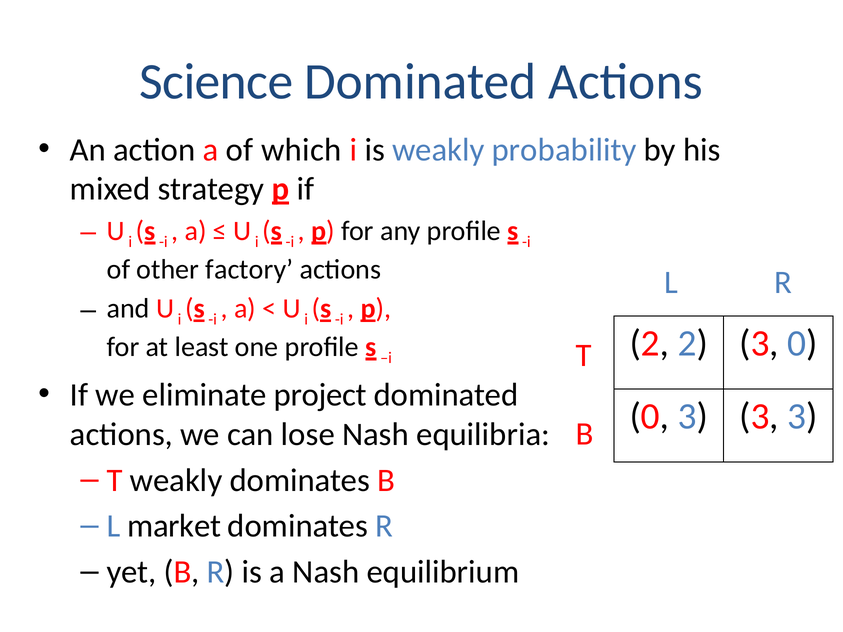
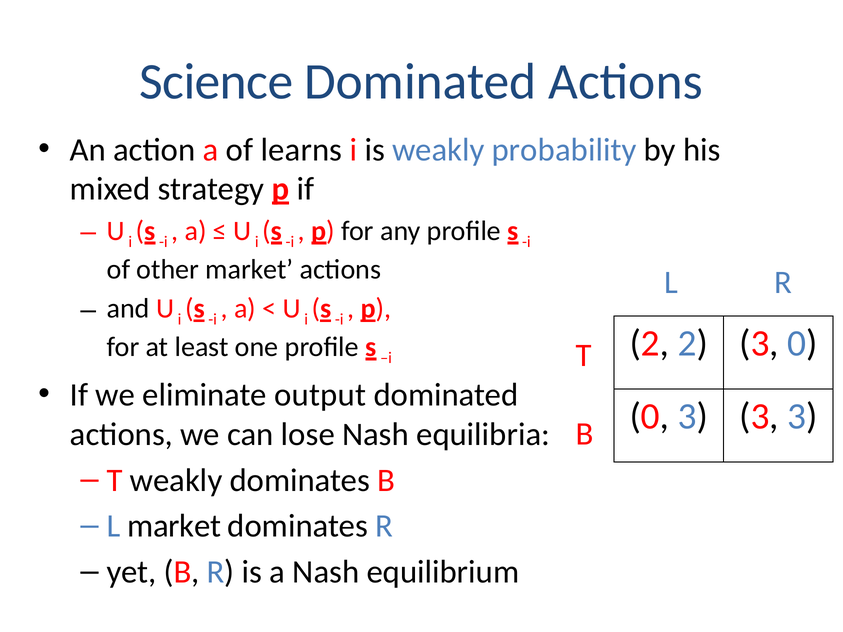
which: which -> learns (301, 150)
other factory: factory -> market (249, 269)
project: project -> output (320, 395)
